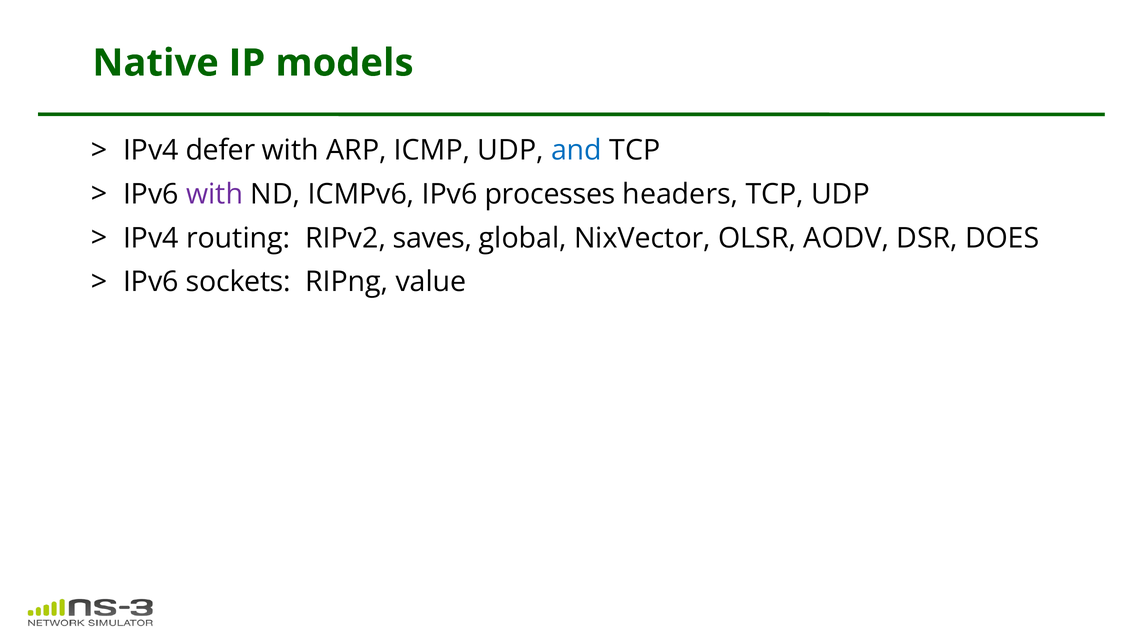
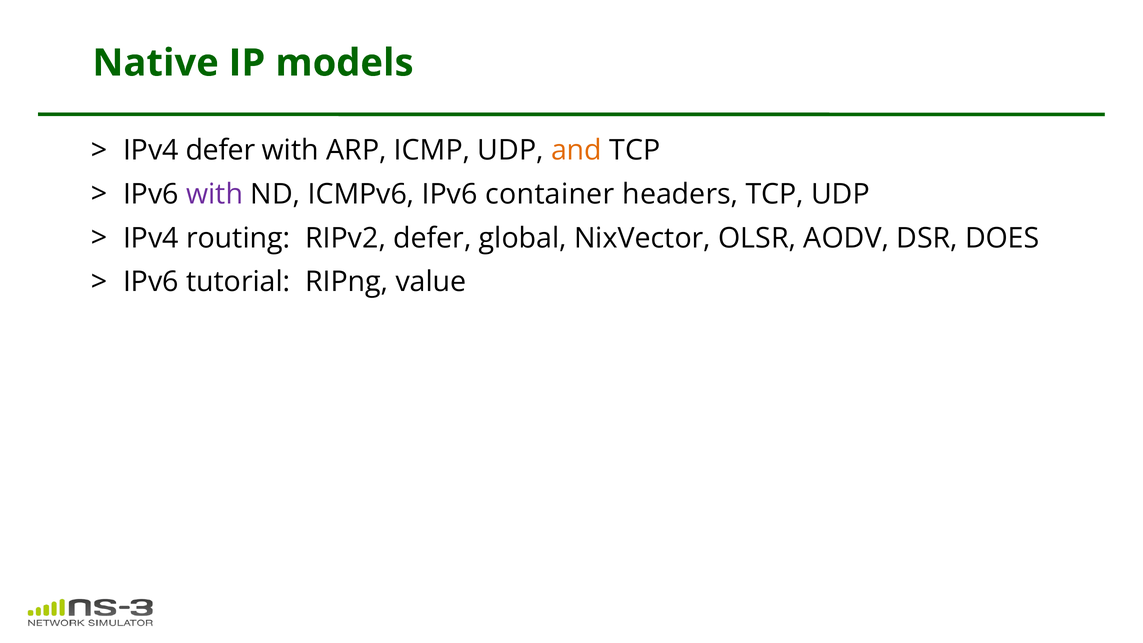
and colour: blue -> orange (576, 150)
processes: processes -> container (550, 194)
RIPv2 saves: saves -> defer (432, 238)
sockets: sockets -> tutorial (238, 282)
